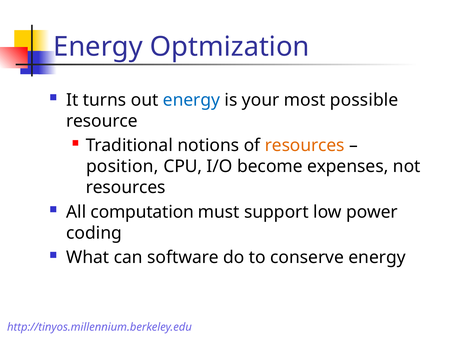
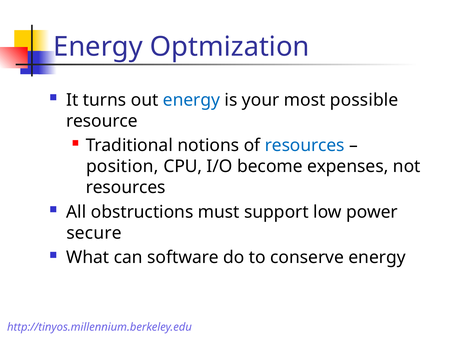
resources colour: orange -> blue (305, 145)
computation: computation -> obstructions (142, 212)
coding: coding -> secure (94, 233)
